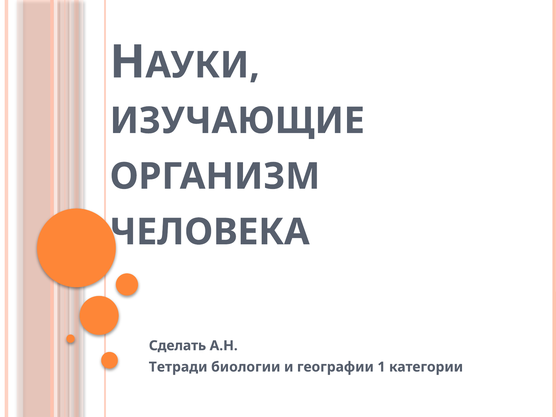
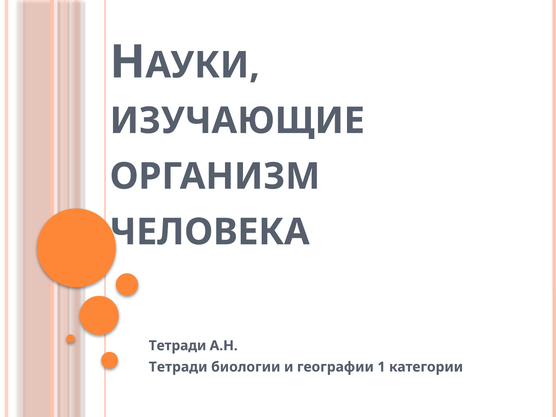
Сделать: Сделать -> Тетради (178, 346)
